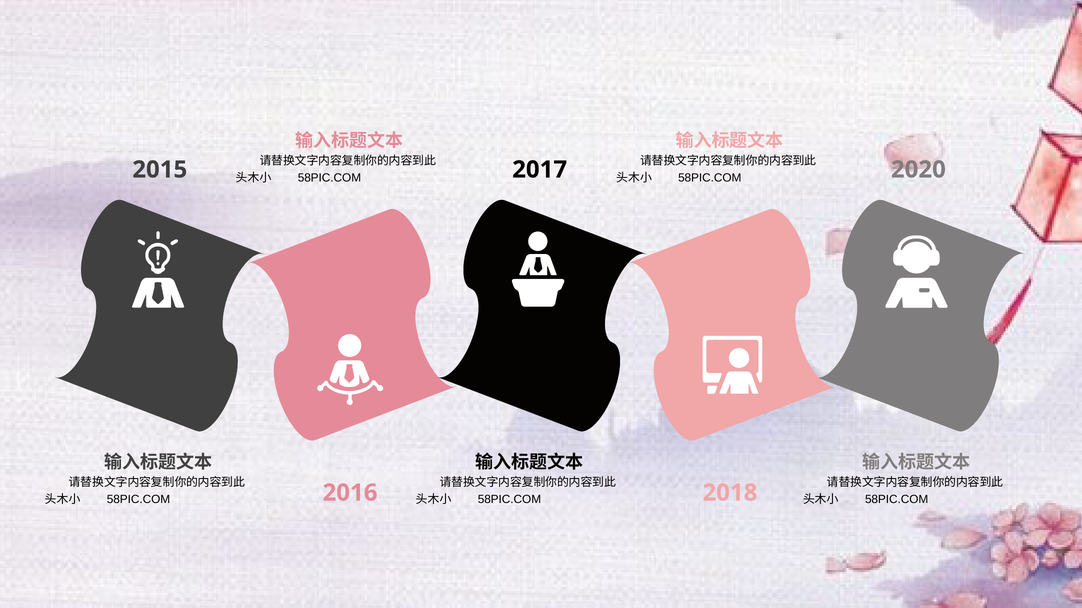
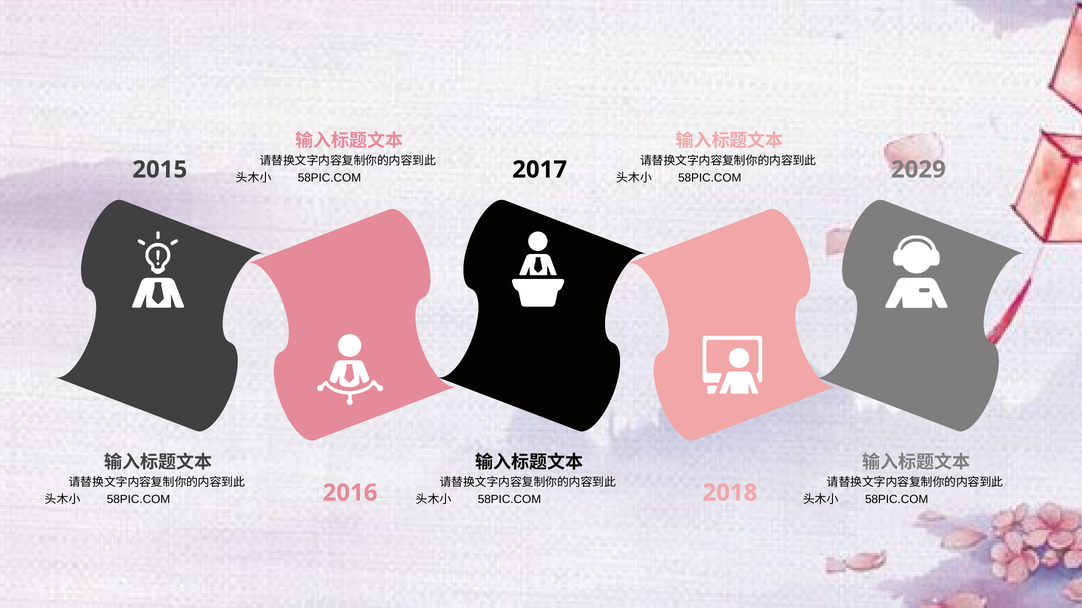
2020: 2020 -> 2029 (918, 170)
